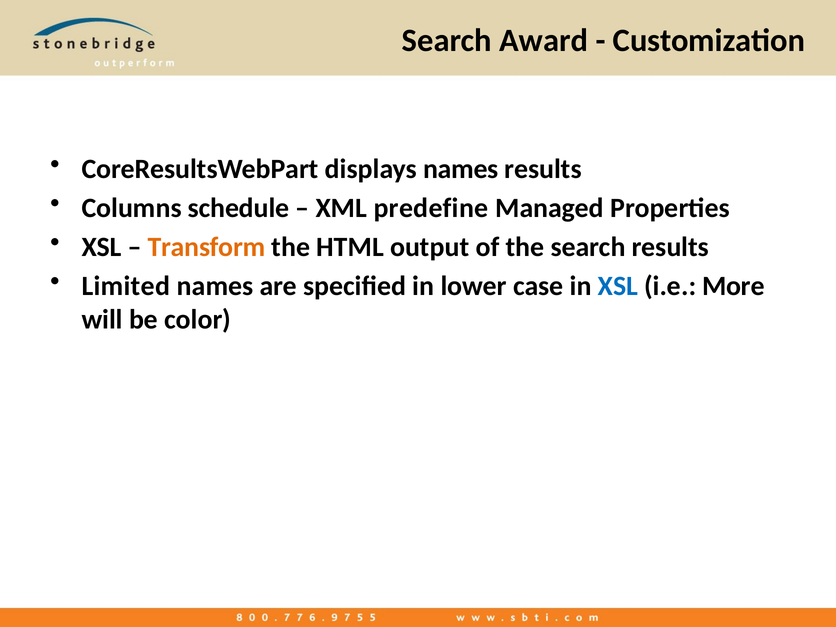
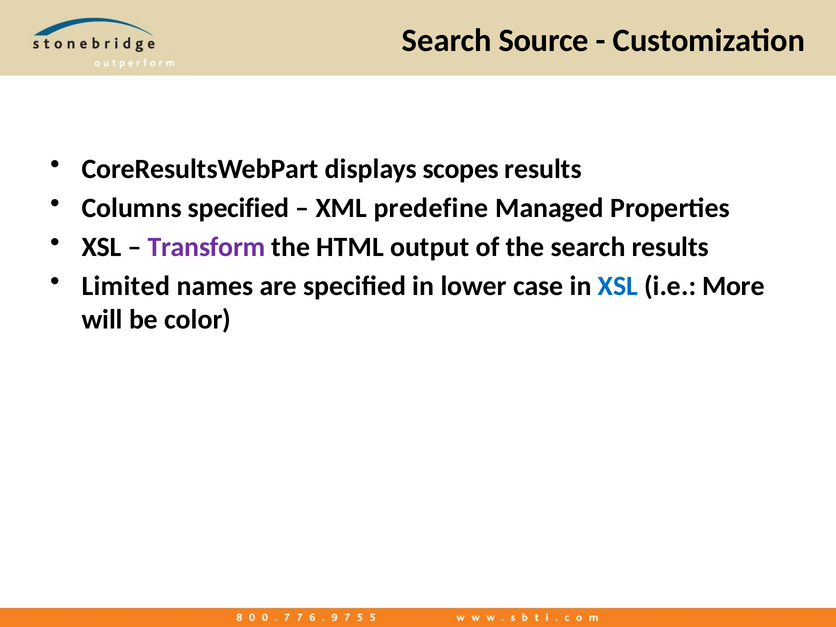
Award: Award -> Source (544, 41)
displays names: names -> scopes (461, 169)
Columns schedule: schedule -> specified (239, 208)
Transform colour: orange -> purple (207, 247)
